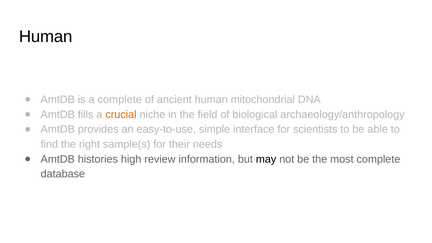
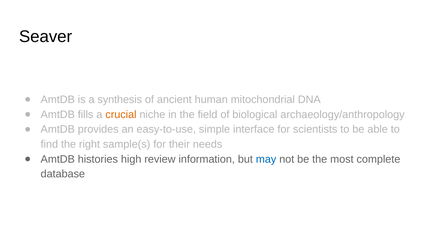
Human: Human -> Seaver (46, 37)
a complete: complete -> synthesis (120, 100)
may colour: black -> blue (266, 159)
